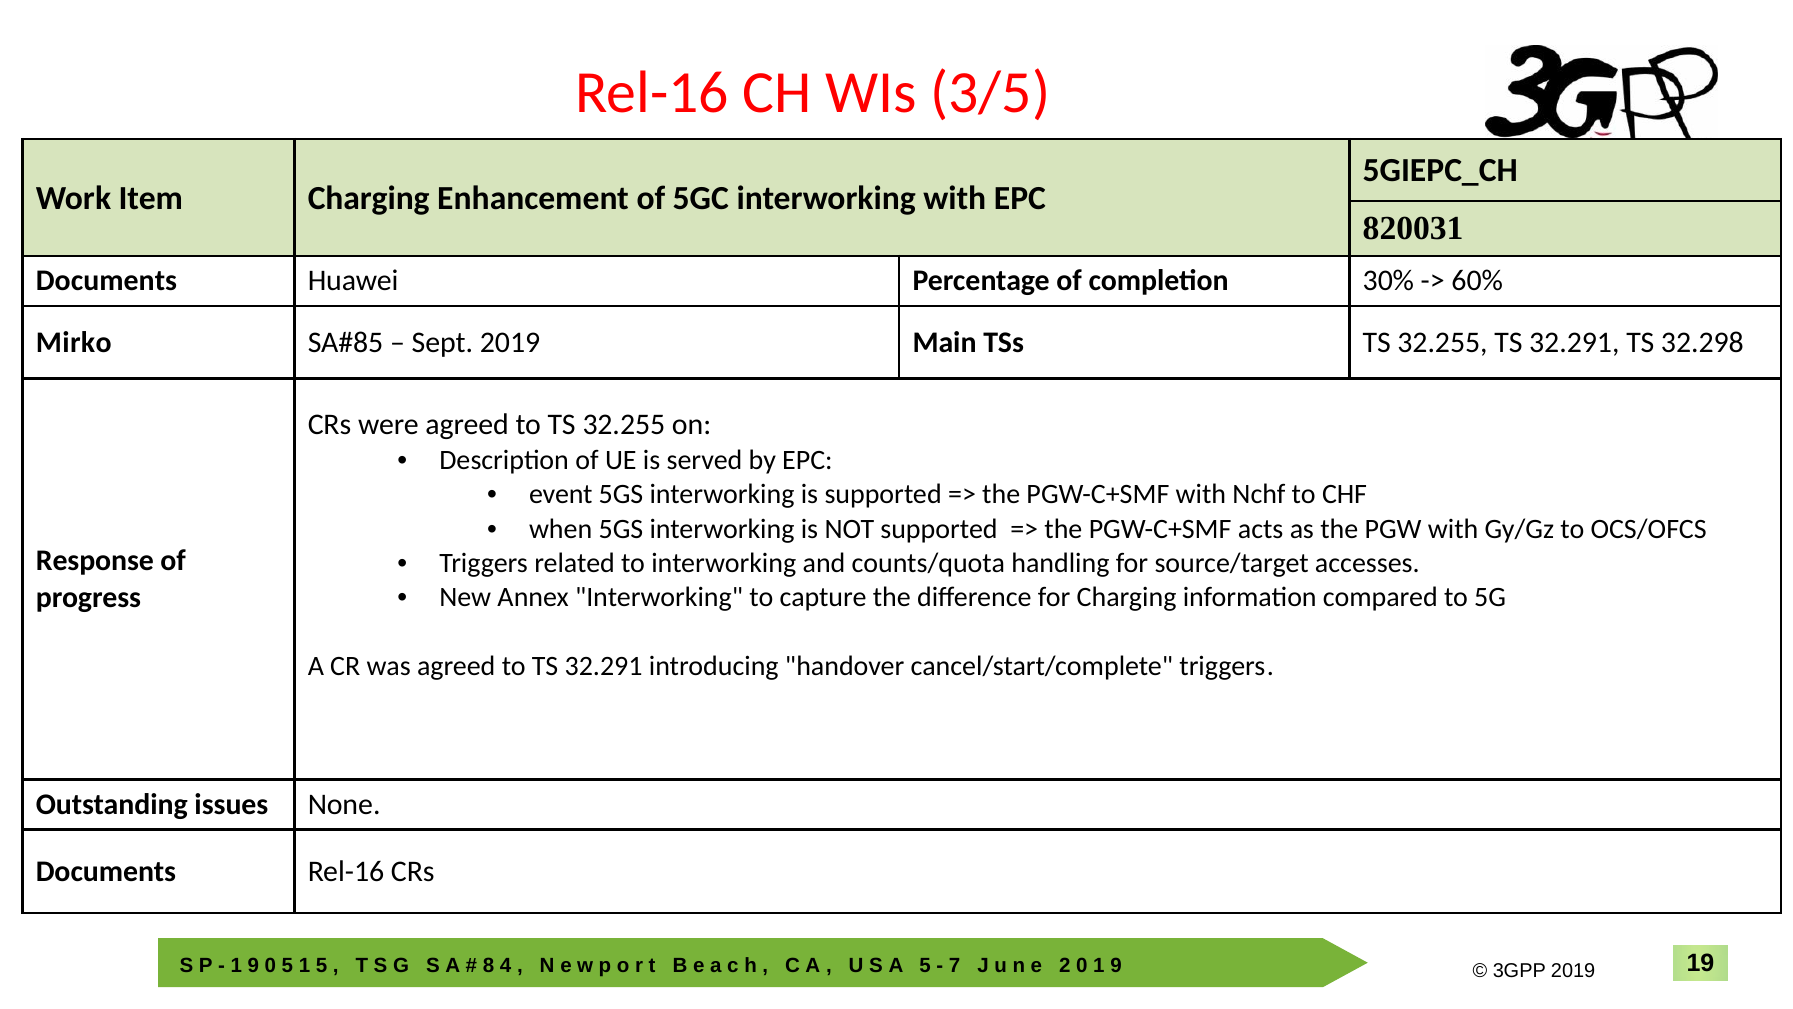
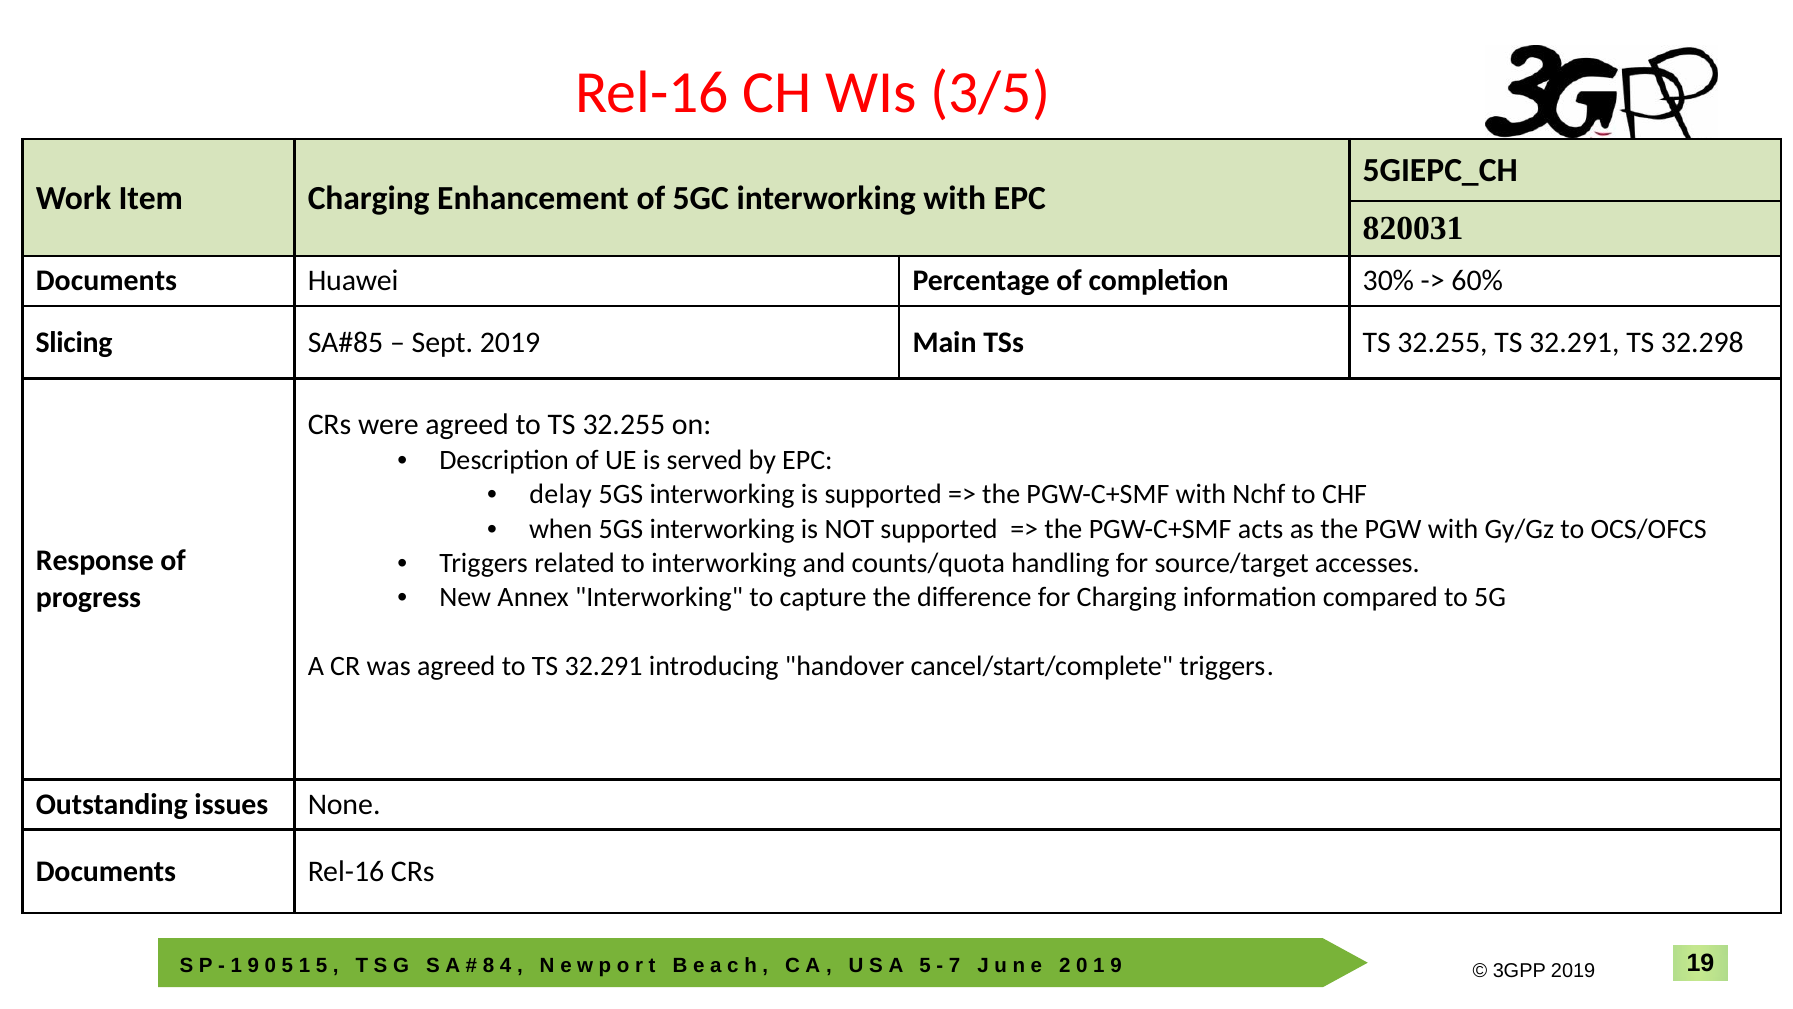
Mirko: Mirko -> Slicing (74, 342)
event: event -> delay (561, 494)
